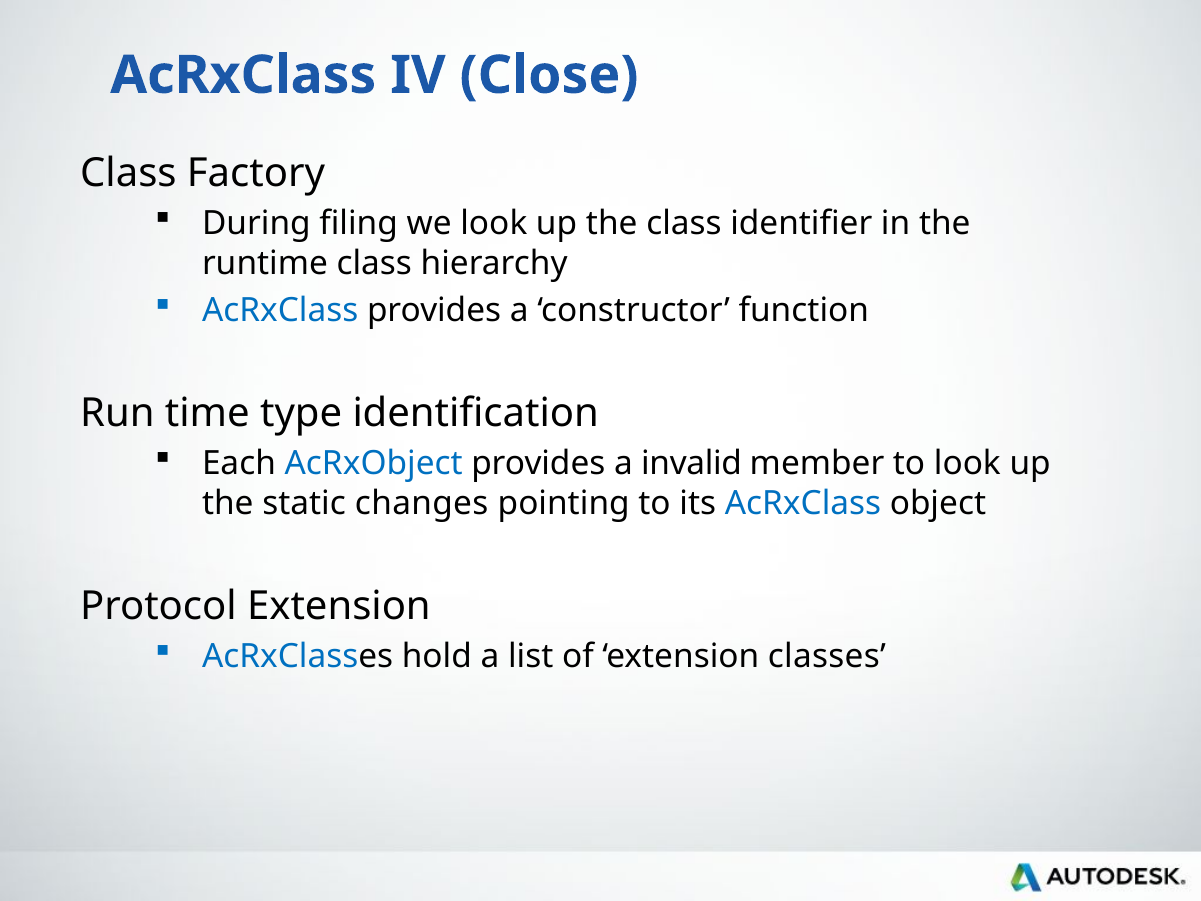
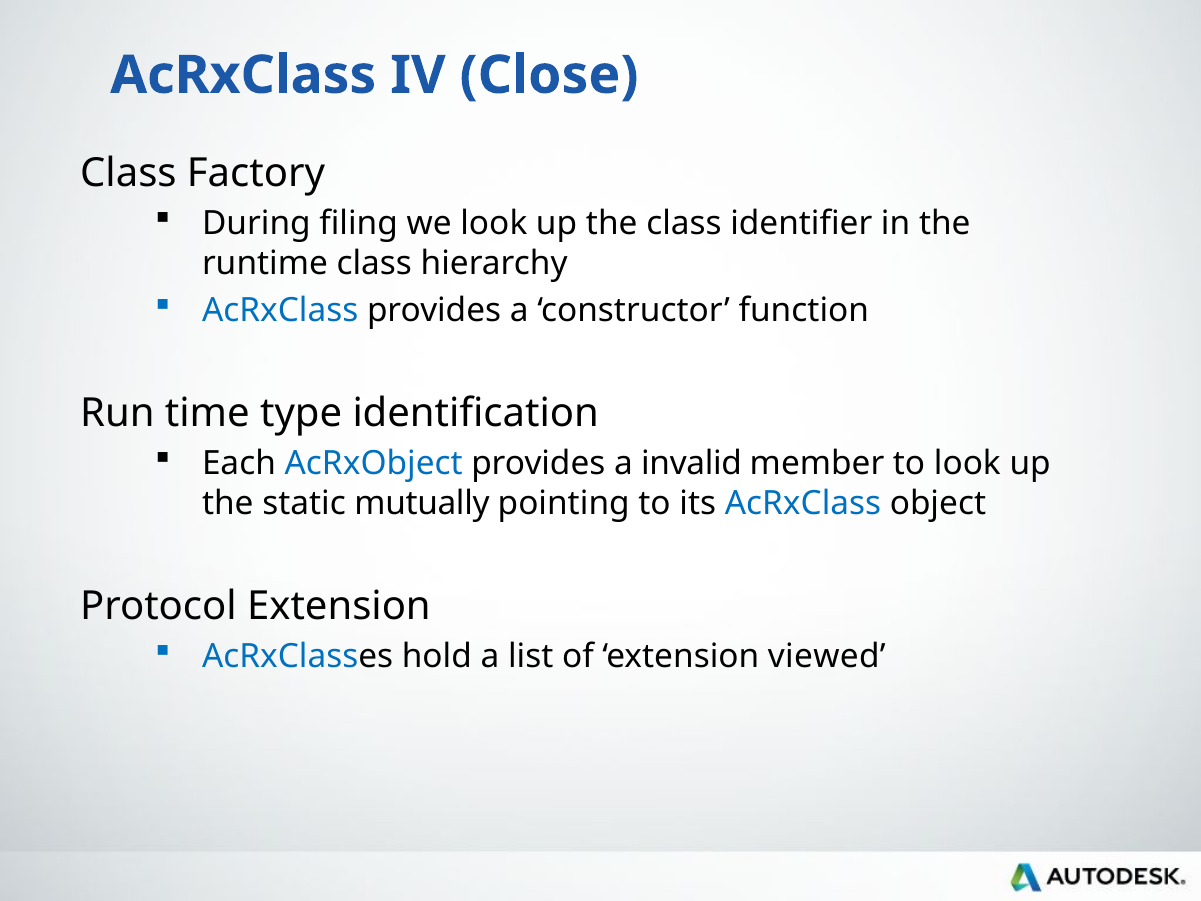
changes: changes -> mutually (422, 504)
classes: classes -> viewed (827, 657)
